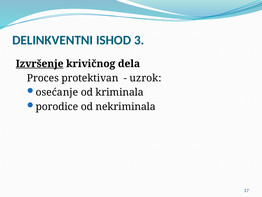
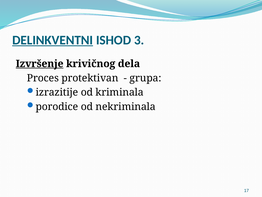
DELINKVENTNI underline: none -> present (53, 40)
uzrok: uzrok -> grupa (145, 78)
osećanje: osećanje -> izrazitije (57, 92)
